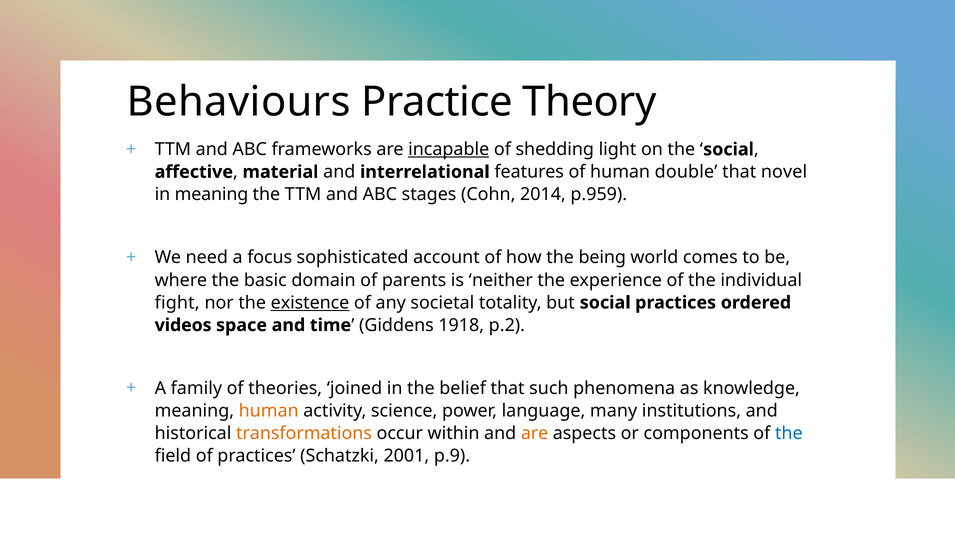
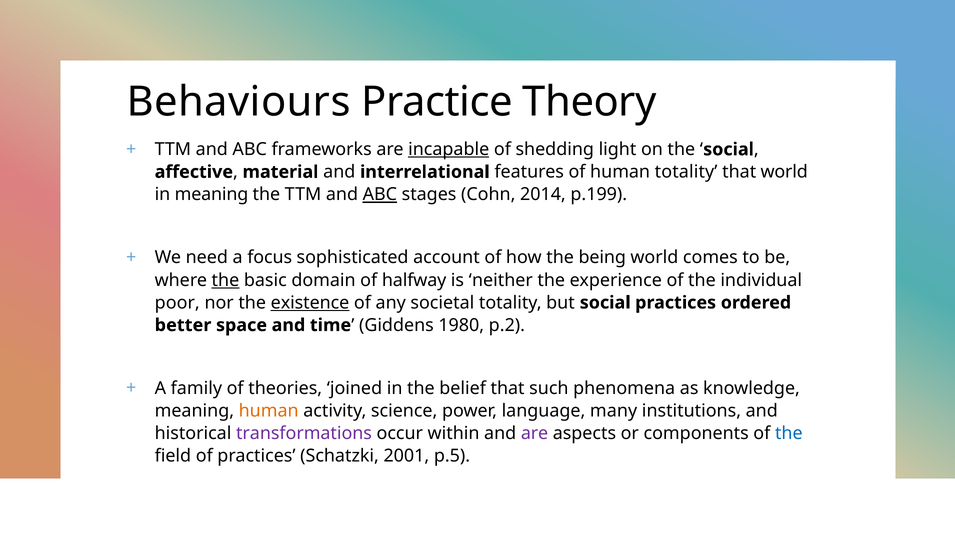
human double: double -> totality (686, 172)
that novel: novel -> world (784, 172)
ABC underline: none -> present (380, 195)
p.959: p.959 -> p.199 (599, 195)
the underline: none -> present (225, 280)
parents: parents -> halfway (414, 280)
fight: fight -> poor (177, 303)
videos: videos -> better (183, 325)
1918: 1918 -> 1980 (461, 325)
transformations colour: orange -> purple (304, 433)
are colour: orange -> purple (535, 433)
p.9: p.9 -> p.5 (452, 456)
